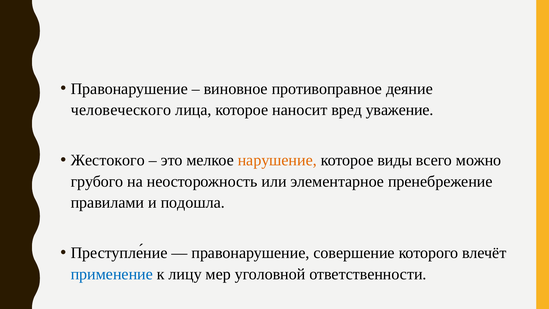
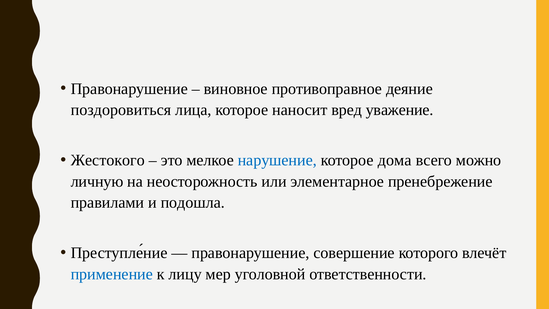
человеческого: человеческого -> поздоровиться (121, 110)
нарушение colour: orange -> blue (277, 160)
виды: виды -> дома (395, 160)
грубого: грубого -> личную (97, 181)
